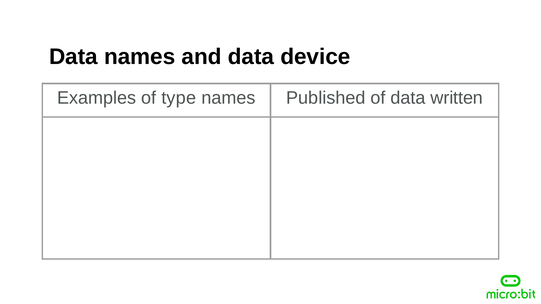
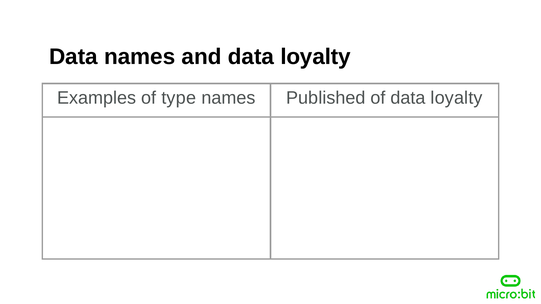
and data device: device -> loyalty (315, 57)
of data written: written -> loyalty (457, 98)
